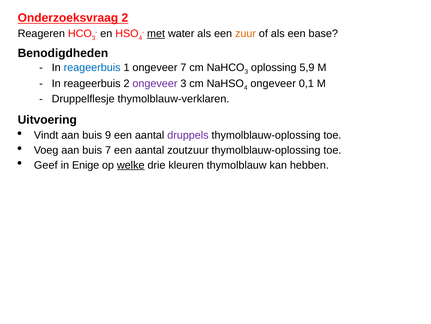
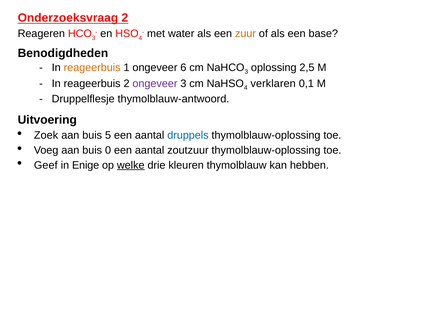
met underline: present -> none (156, 34)
reageerbuis colour: blue -> orange (92, 68)
ongeveer 7: 7 -> 6 (183, 68)
5,9: 5,9 -> 2,5 (307, 68)
ongeveer: ongeveer -> verklaren (273, 83)
thymolblauw-verklaren: thymolblauw-verklaren -> thymolblauw-antwoord (173, 99)
Vindt: Vindt -> Zoek (46, 135)
9: 9 -> 5 (108, 135)
druppels colour: purple -> blue (188, 135)
buis 7: 7 -> 0 (108, 150)
